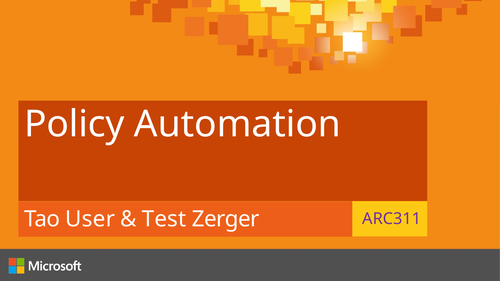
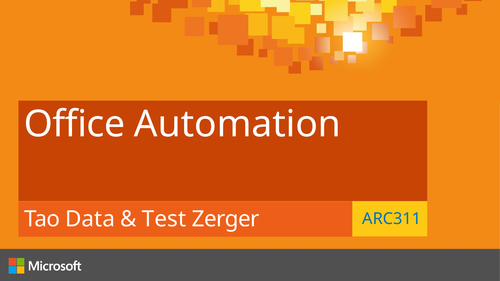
Policy: Policy -> Office (74, 124)
User: User -> Data (90, 219)
ARC311 colour: purple -> blue (392, 219)
